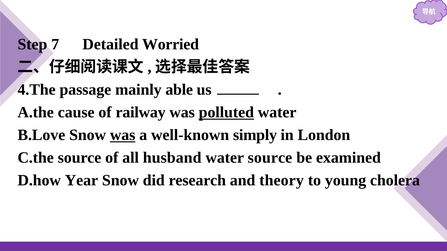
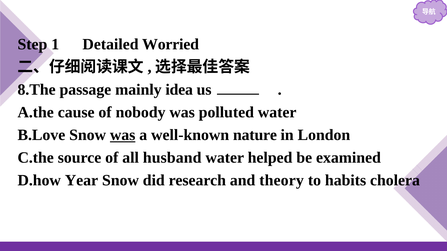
7: 7 -> 1 (55, 44)
4.The: 4.The -> 8.The (37, 90)
able: able -> idea (179, 90)
railway: railway -> nobody (141, 113)
polluted underline: present -> none (226, 113)
simply: simply -> nature (255, 135)
water source: source -> helped (270, 158)
young: young -> habits (346, 181)
